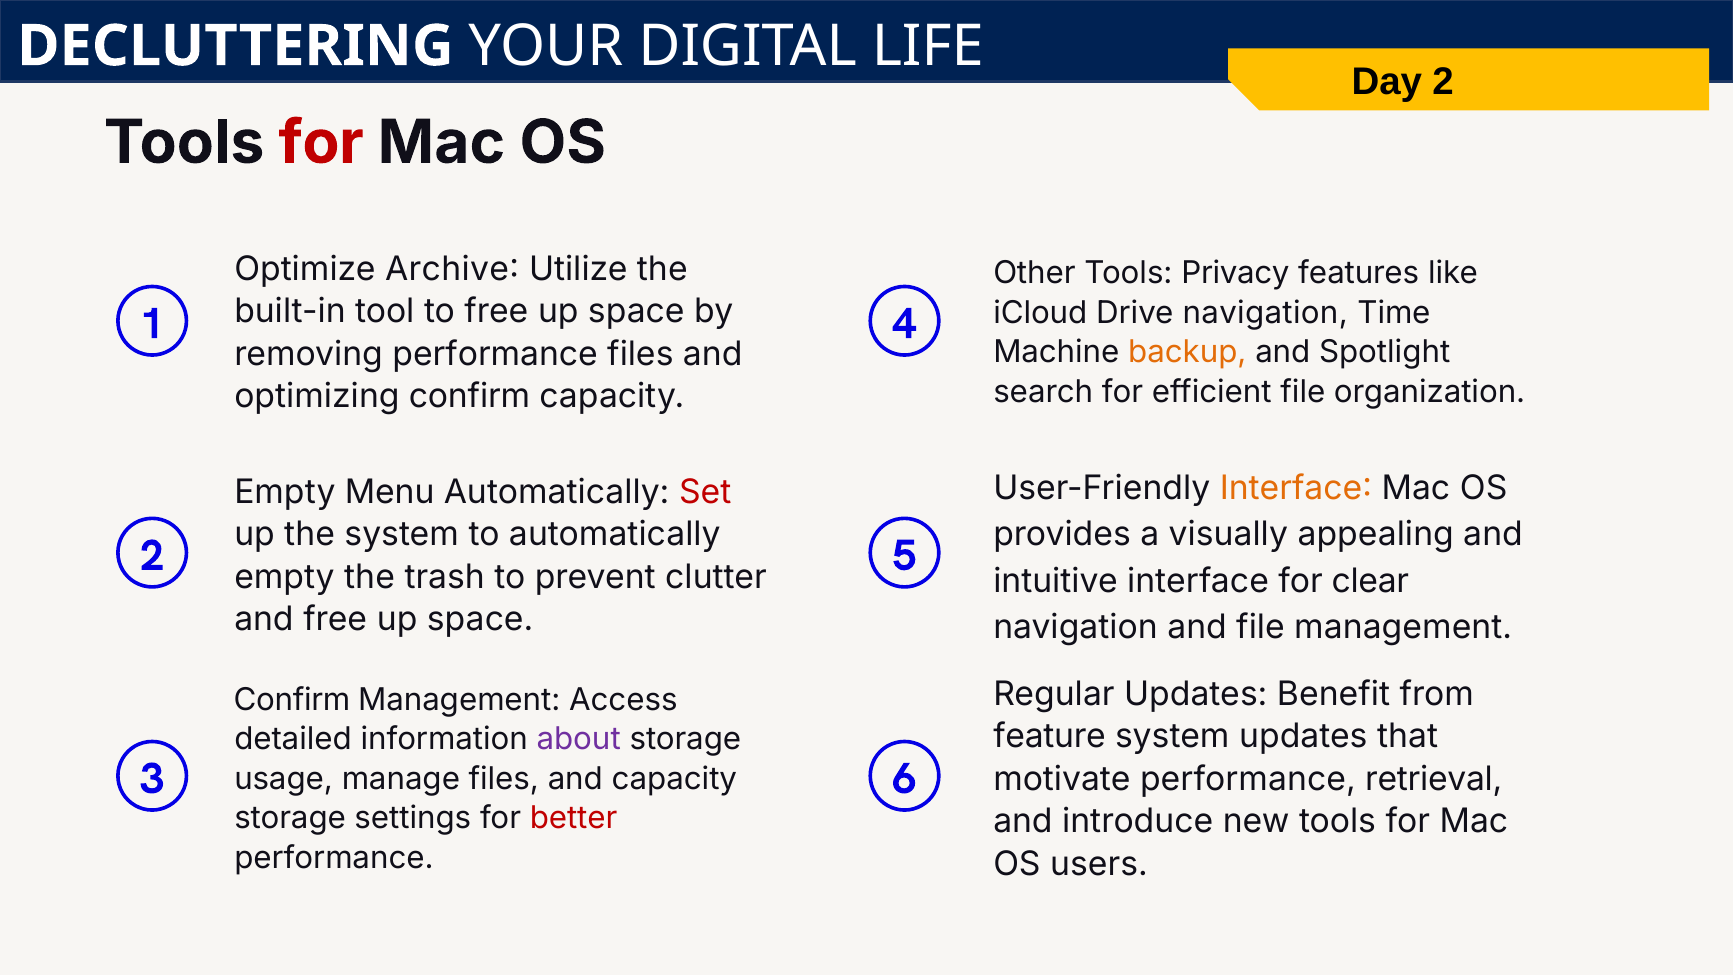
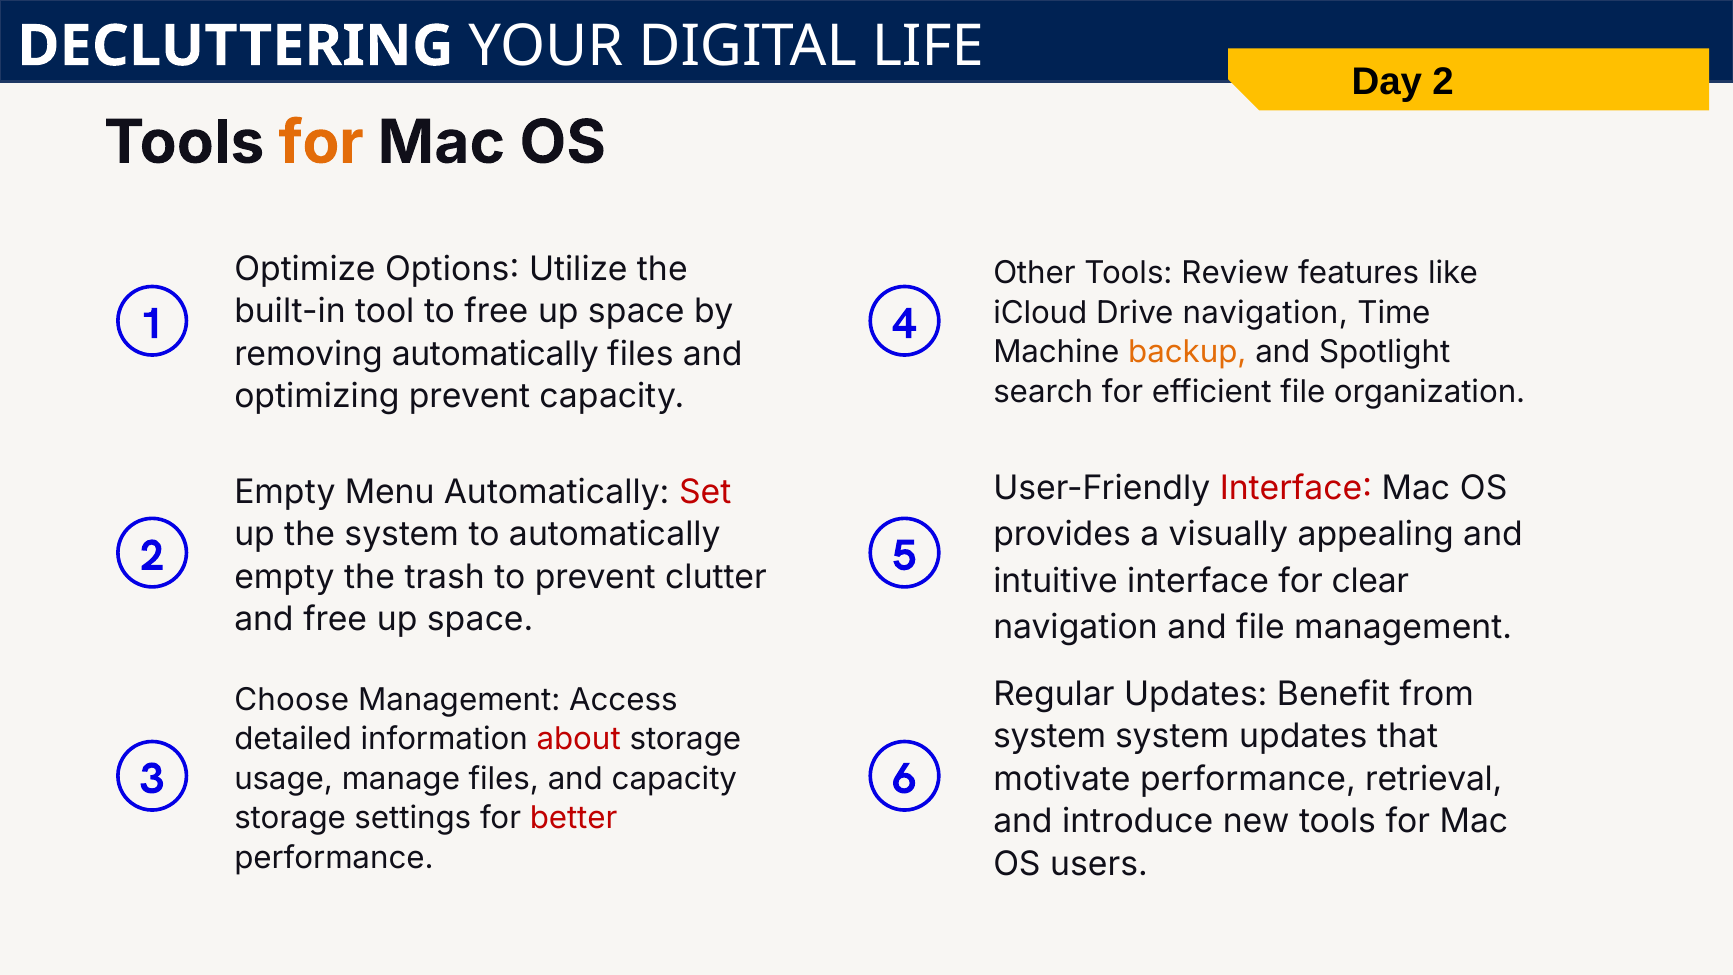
for colour: red -> orange (321, 143)
Archive: Archive -> Options (452, 269)
Privacy: Privacy -> Review (1235, 273)
removing performance: performance -> automatically (495, 354)
optimizing confirm: confirm -> prevent (469, 396)
Interface colour: orange -> red (1296, 488)
Confirm: Confirm -> Choose (292, 700)
feature: feature -> system (1050, 737)
about colour: purple -> red (579, 739)
